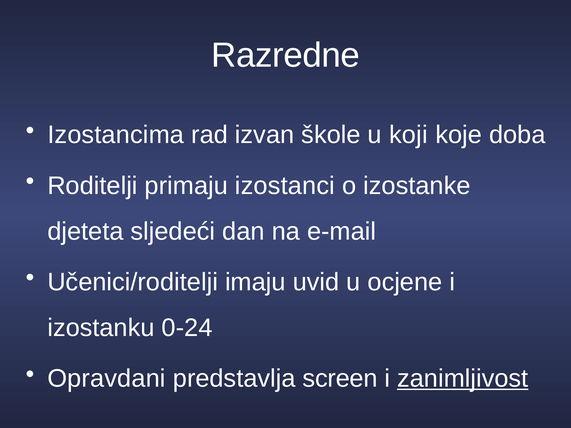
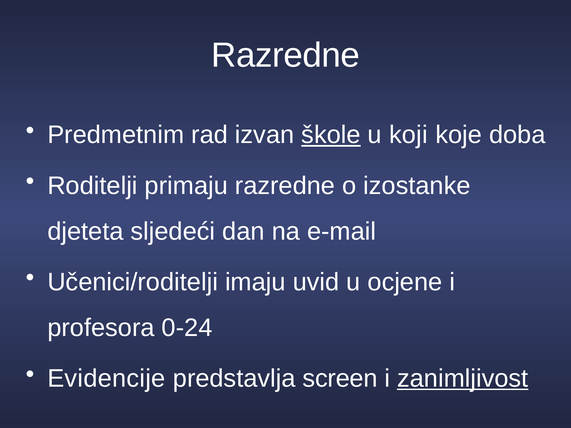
Izostancima: Izostancima -> Predmetnim (116, 135)
škole underline: none -> present (331, 135)
primaju izostanci: izostanci -> razredne (285, 186)
izostanku: izostanku -> profesora (101, 328)
Opravdani: Opravdani -> Evidencije (106, 379)
